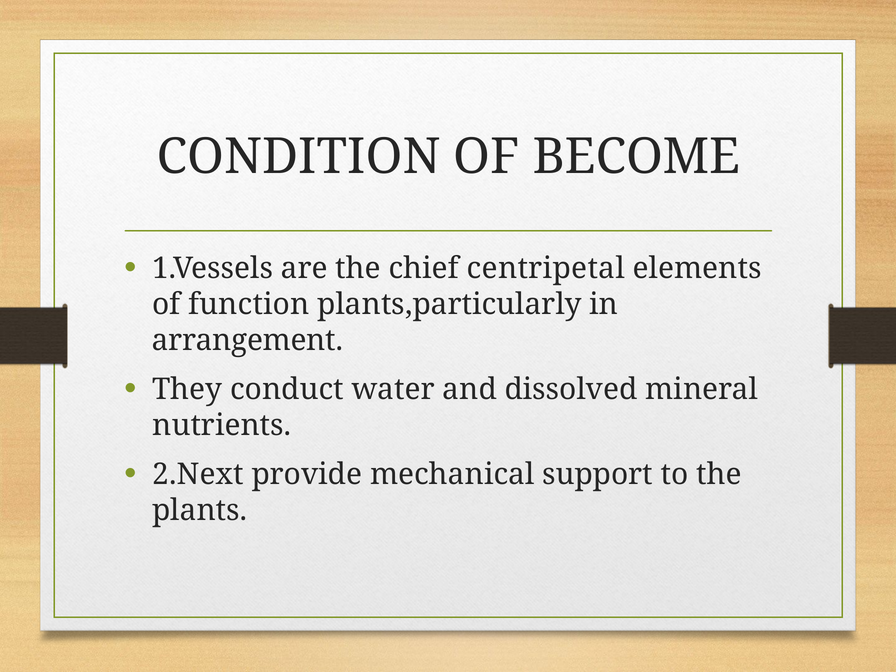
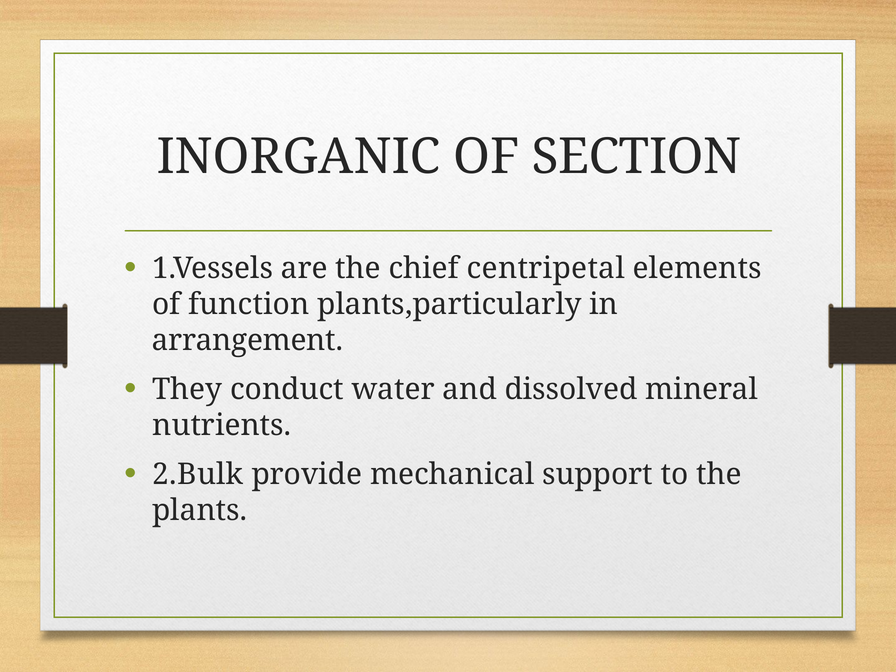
CONDITION: CONDITION -> INORGANIC (299, 157)
BECOME: BECOME -> SECTION (637, 157)
2.Next: 2.Next -> 2.Bulk (198, 475)
